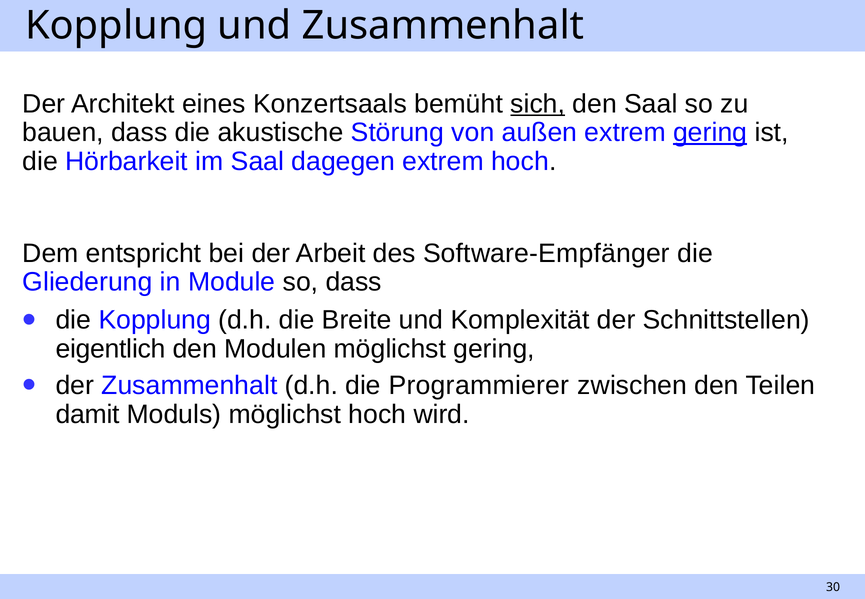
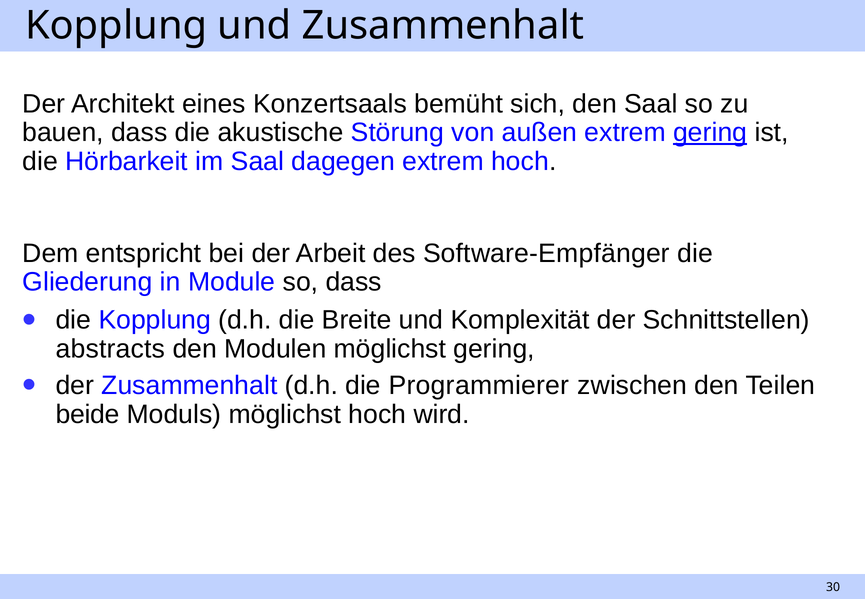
sich underline: present -> none (538, 104)
eigentlich: eigentlich -> abstracts (110, 349)
damit: damit -> beide (88, 414)
